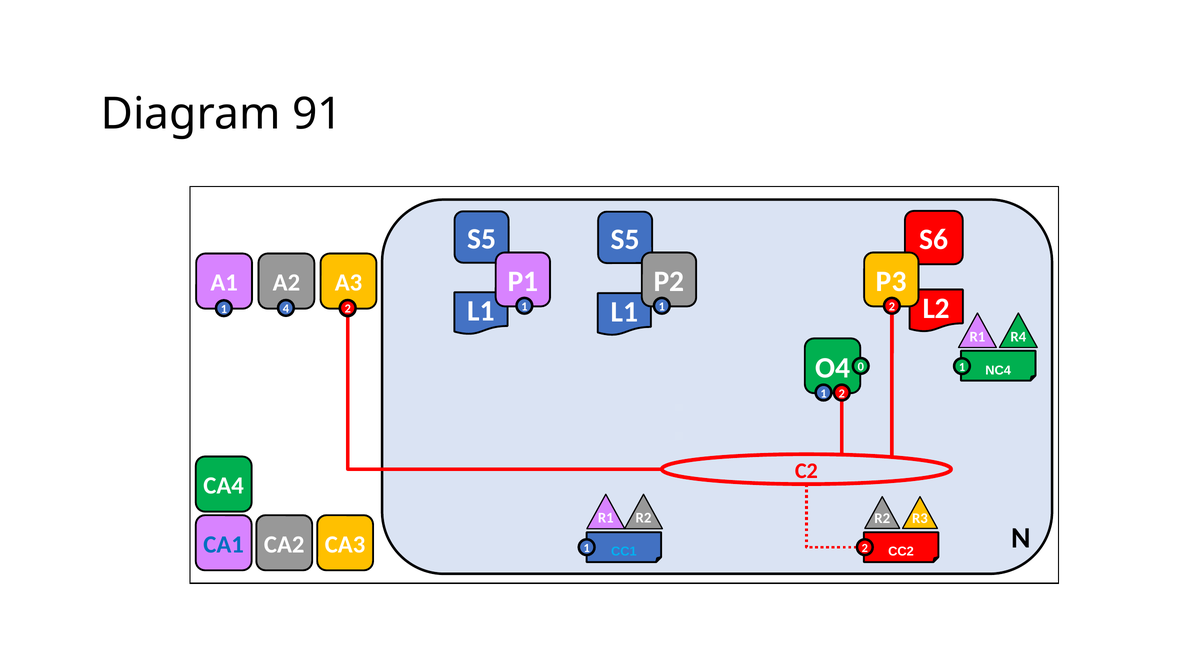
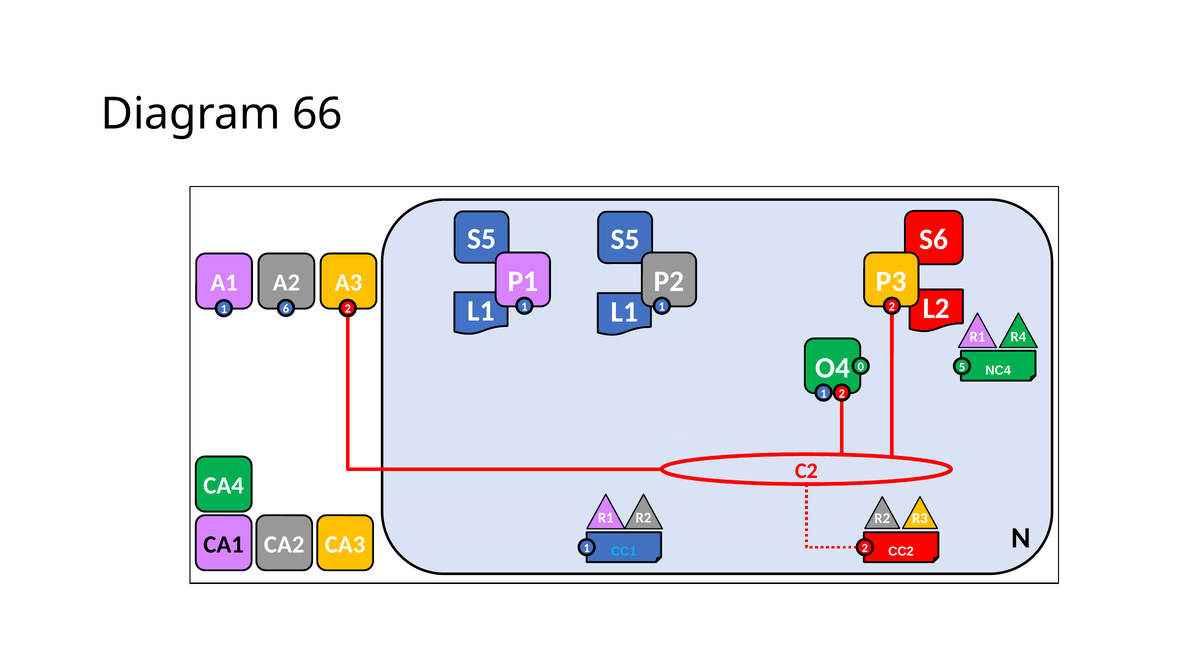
91: 91 -> 66 (317, 114)
4: 4 -> 6 (286, 309)
0 1: 1 -> 5 (962, 367)
CA1 colour: blue -> black (224, 544)
